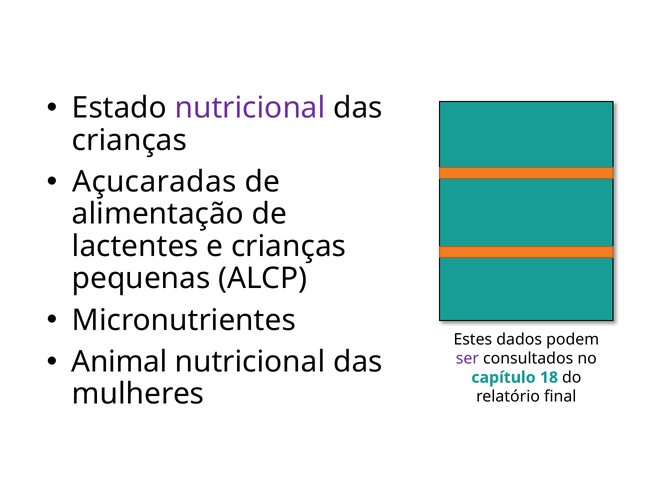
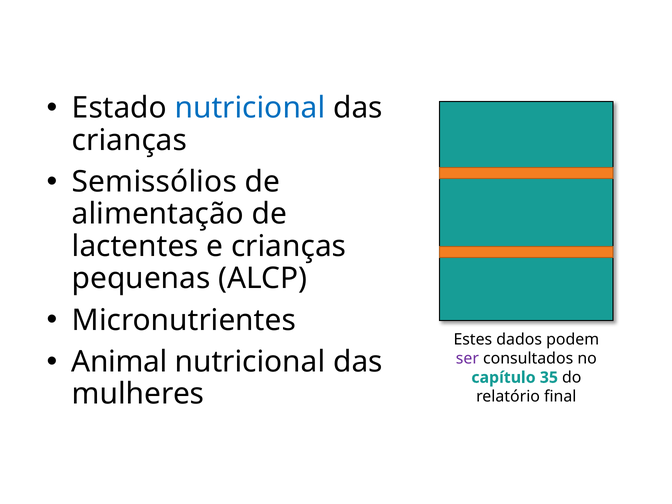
nutricional colour: purple -> blue (250, 108)
Açucaradas: Açucaradas -> Semissólios (154, 182)
18: 18 -> 35 (549, 378)
